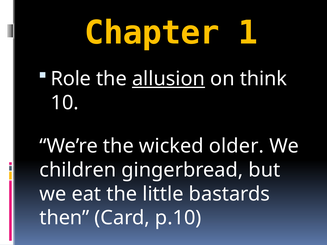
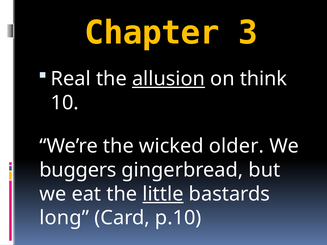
1: 1 -> 3 (248, 33)
Role: Role -> Real (71, 79)
children: children -> buggers (78, 170)
little underline: none -> present (163, 194)
then: then -> long (64, 218)
